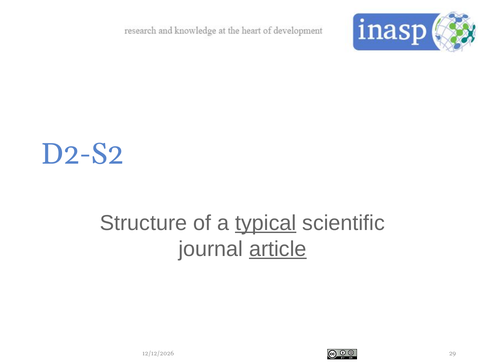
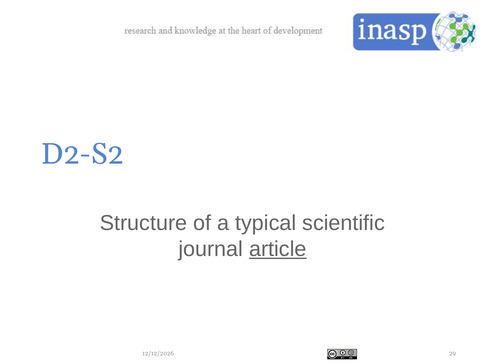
typical underline: present -> none (266, 223)
